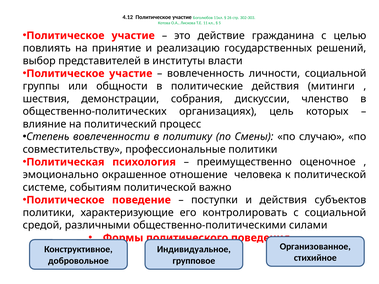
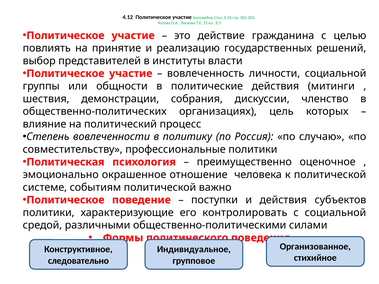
Смены: Смены -> Россия (254, 137)
добровольное: добровольное -> следовательно (78, 261)
